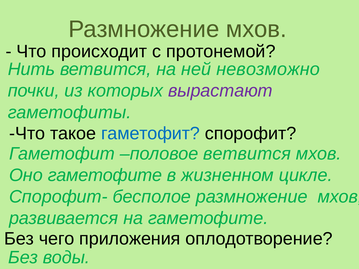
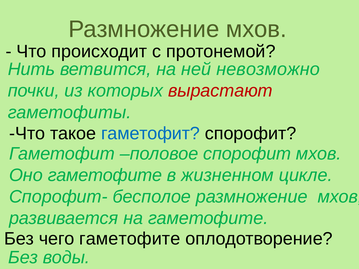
вырастают colour: purple -> red (220, 91)
половое ветвится: ветвится -> спорофит (247, 154)
чего приложения: приложения -> гаметофите (130, 239)
